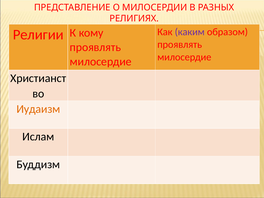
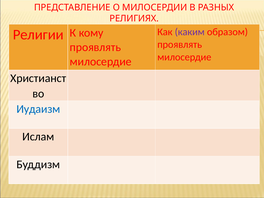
Иудаизм colour: orange -> blue (38, 109)
